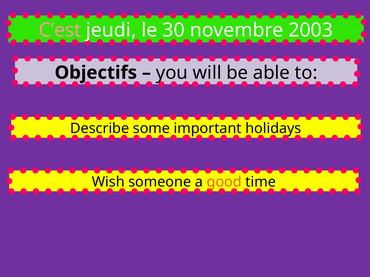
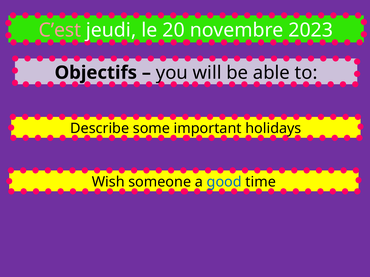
30: 30 -> 20 (174, 30)
2003: 2003 -> 2023 (311, 30)
good colour: orange -> blue (224, 182)
